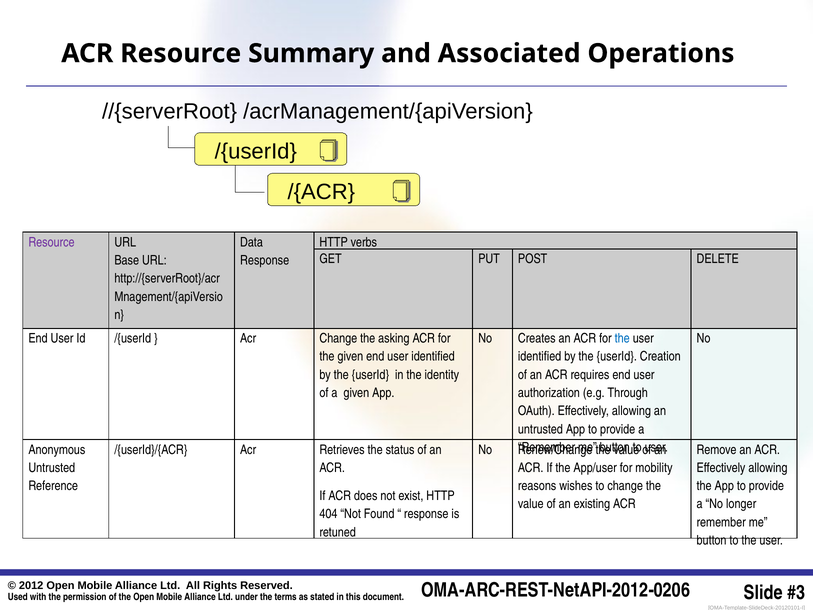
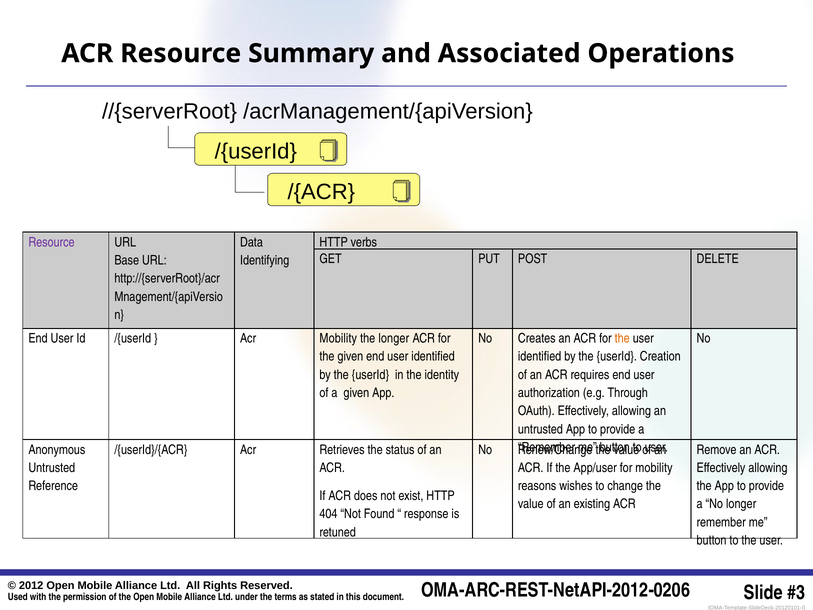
Response: Response -> Identifying (265, 260)
Acr Change: Change -> Mobility (338, 338)
the asking: asking -> longer (394, 338)
the colour: blue -> orange (622, 338)
